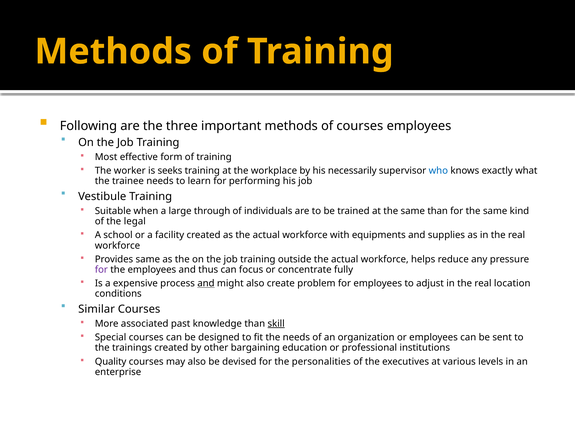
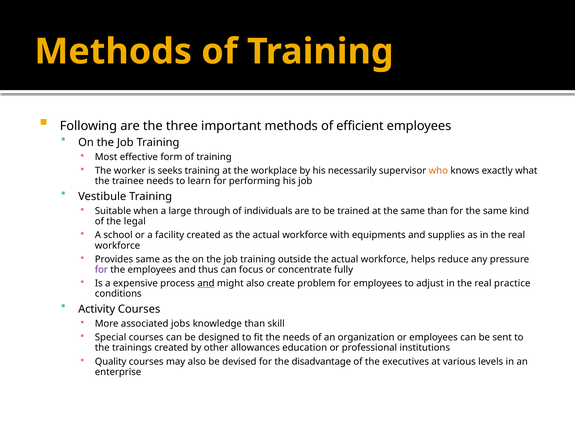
of courses: courses -> efficient (360, 126)
who colour: blue -> orange (438, 171)
location: location -> practice (512, 284)
Similar: Similar -> Activity (97, 309)
past: past -> jobs (181, 324)
skill underline: present -> none (276, 324)
bargaining: bargaining -> allowances (255, 348)
personalities: personalities -> disadvantage (321, 362)
